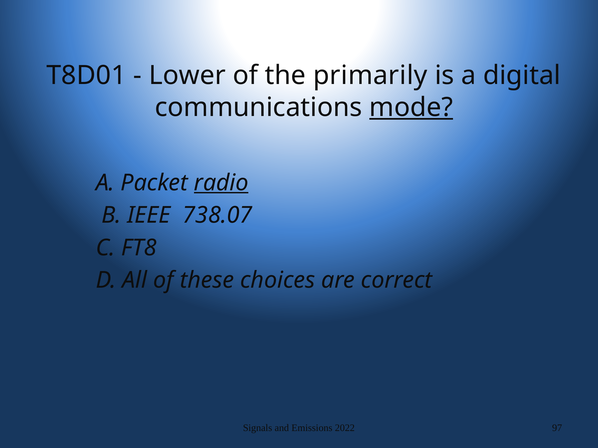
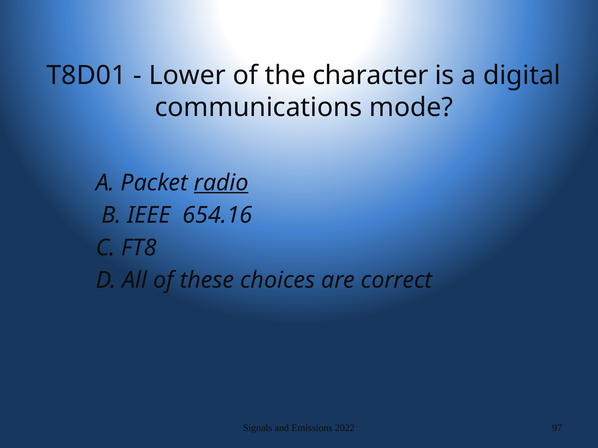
primarily: primarily -> character (370, 76)
mode underline: present -> none (411, 108)
738.07: 738.07 -> 654.16 (217, 215)
